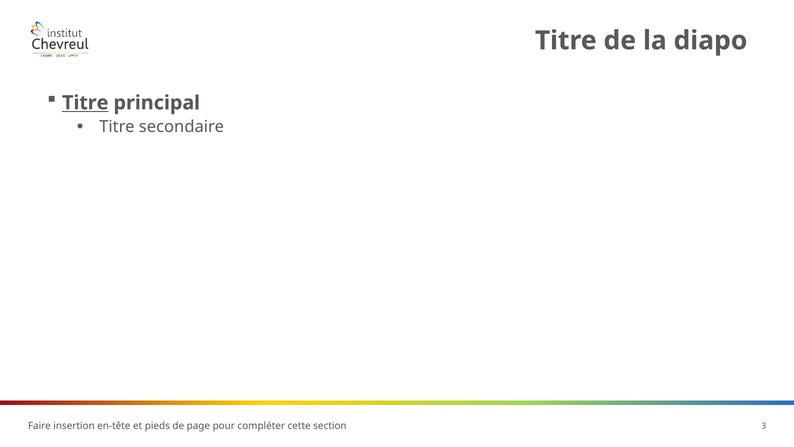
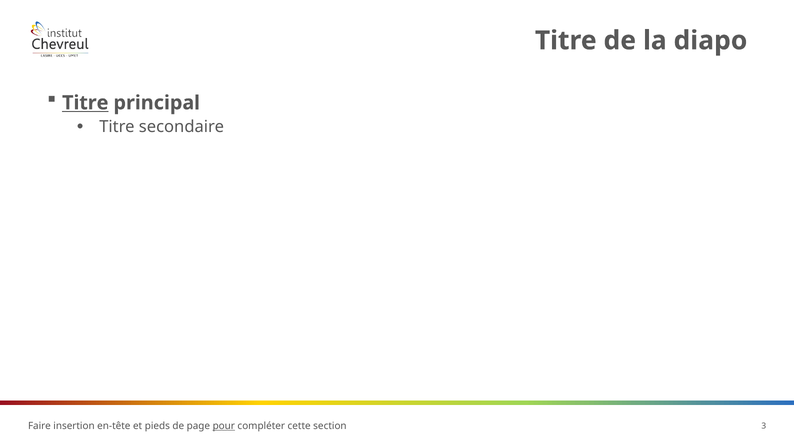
pour underline: none -> present (224, 426)
